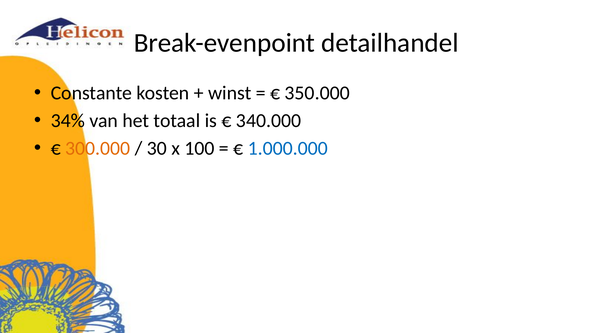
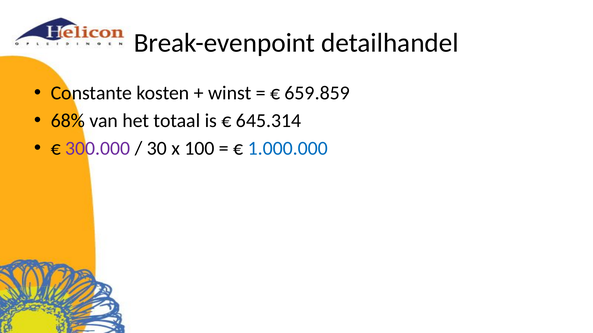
350.000: 350.000 -> 659.859 (317, 93)
34%: 34% -> 68% (68, 121)
340.000: 340.000 -> 645.314 (269, 121)
300.000 colour: orange -> purple (98, 149)
